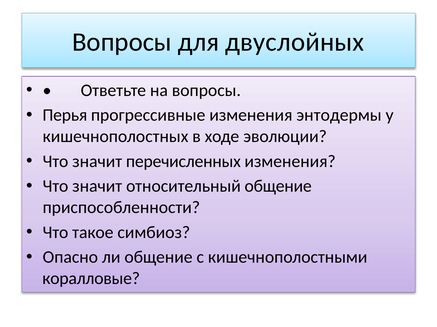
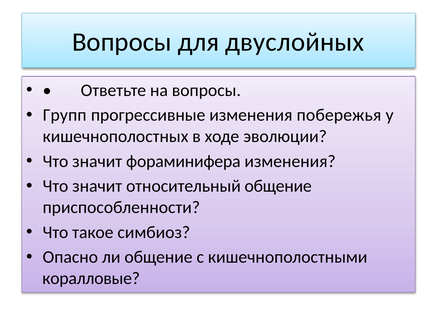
Перья: Перья -> Групп (65, 115)
энтодермы: энтодермы -> побережья (339, 115)
перечисленных: перечисленных -> фораминифера (183, 162)
